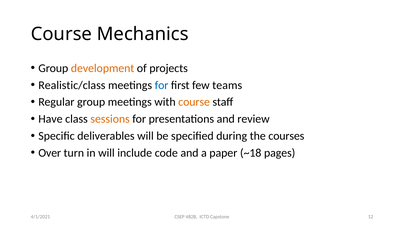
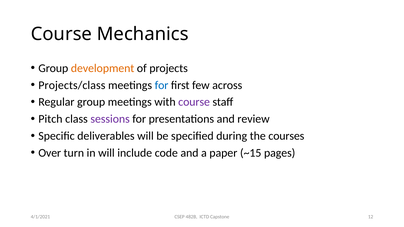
Realistic/class: Realistic/class -> Projects/class (72, 85)
teams: teams -> across (227, 85)
course colour: orange -> purple (194, 102)
Have: Have -> Pitch (50, 119)
sessions colour: orange -> purple (110, 119)
~18: ~18 -> ~15 (251, 153)
